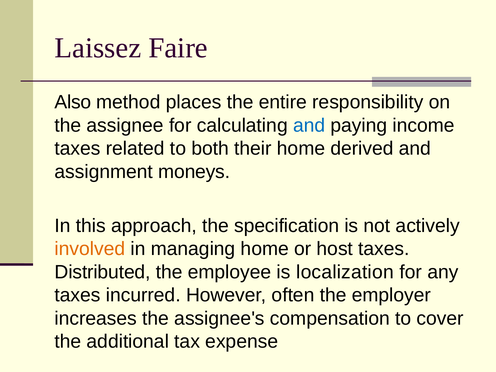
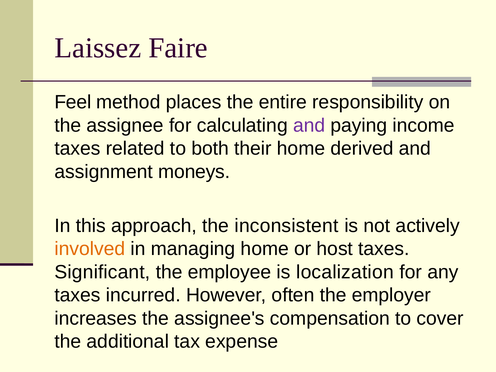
Also: Also -> Feel (73, 102)
and colour: blue -> purple (309, 125)
specification: specification -> inconsistent (287, 226)
Distributed: Distributed -> Significant (102, 272)
